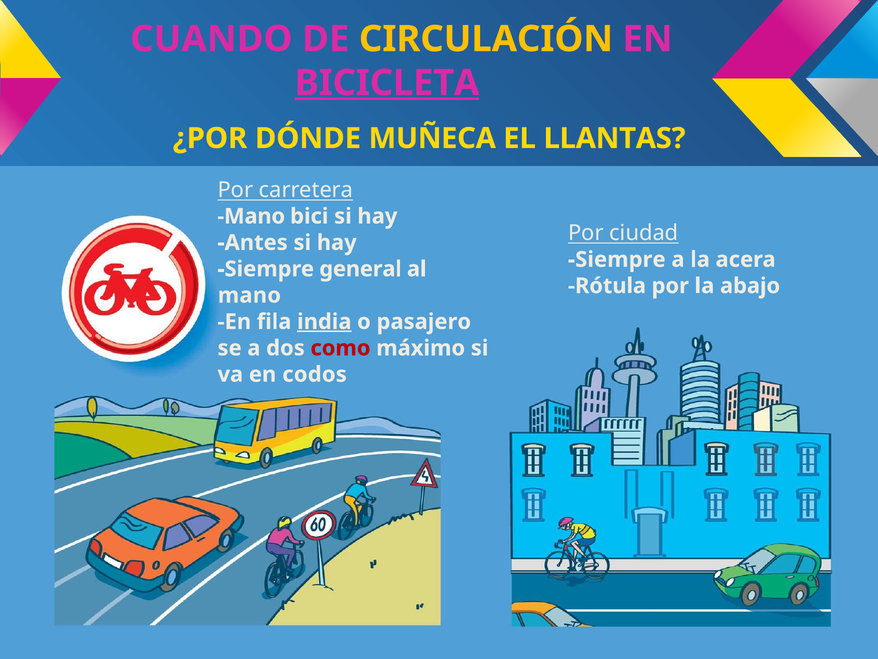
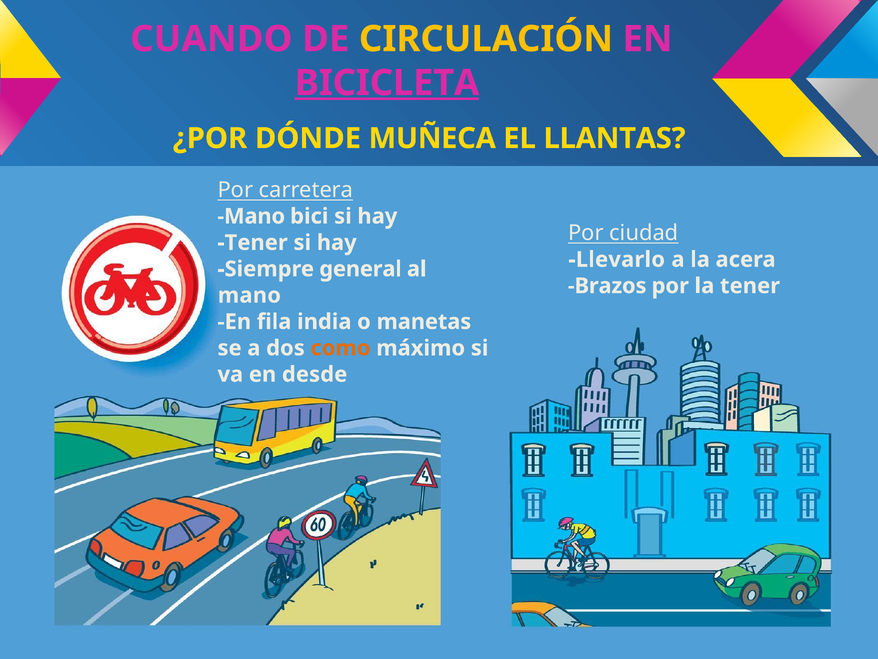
Antes: Antes -> Tener (253, 243)
Siempre: Siempre -> Llevarlo (617, 259)
Rótula: Rótula -> Brazos (607, 286)
la abajo: abajo -> tener (750, 286)
india underline: present -> none (324, 322)
pasajero: pasajero -> manetas (424, 322)
como colour: red -> orange (340, 348)
codos: codos -> desde (315, 374)
